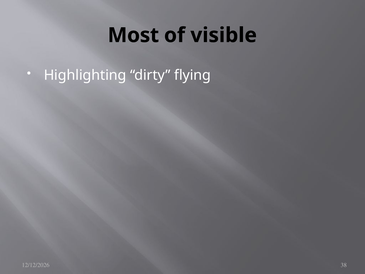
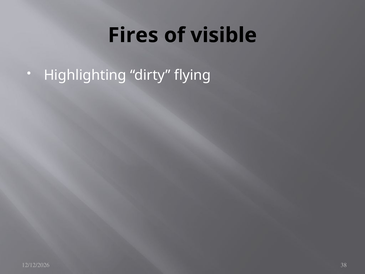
Most: Most -> Fires (133, 35)
